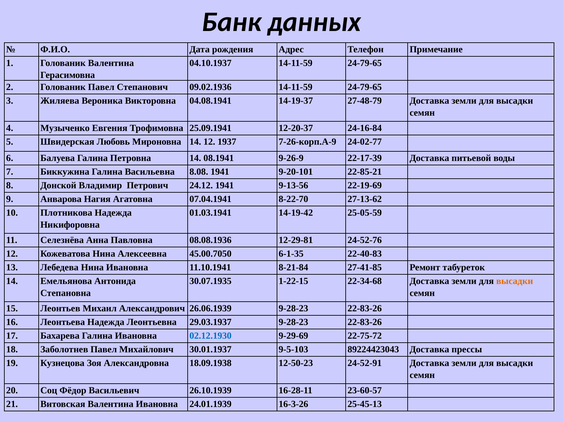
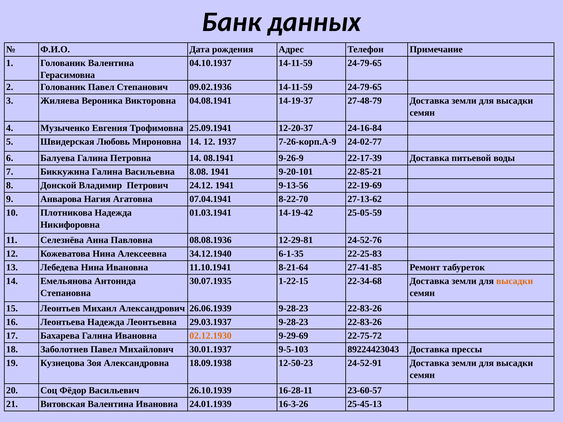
45.00.7050: 45.00.7050 -> 34.12.1940 (211, 254)
22-40-83: 22-40-83 -> 22-25-83 (365, 254)
8-21-84: 8-21-84 -> 8-21-64 (293, 268)
02.12.1930 colour: blue -> orange (211, 336)
